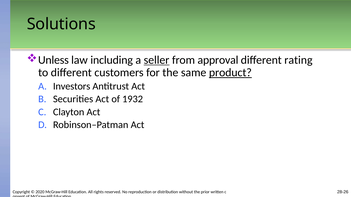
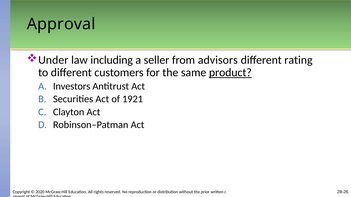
Solutions: Solutions -> Approval (61, 24)
Unless: Unless -> Under (53, 60)
seller underline: present -> none (157, 60)
approval: approval -> advisors (218, 60)
1932: 1932 -> 1921 (133, 99)
